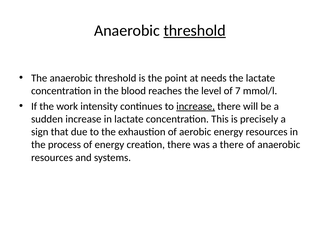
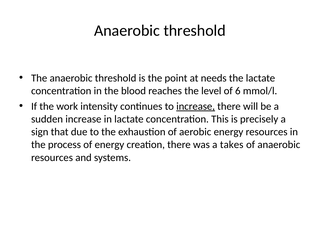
threshold underline: present -> none (195, 31)
7: 7 -> 6 (238, 91)
a there: there -> takes (232, 145)
